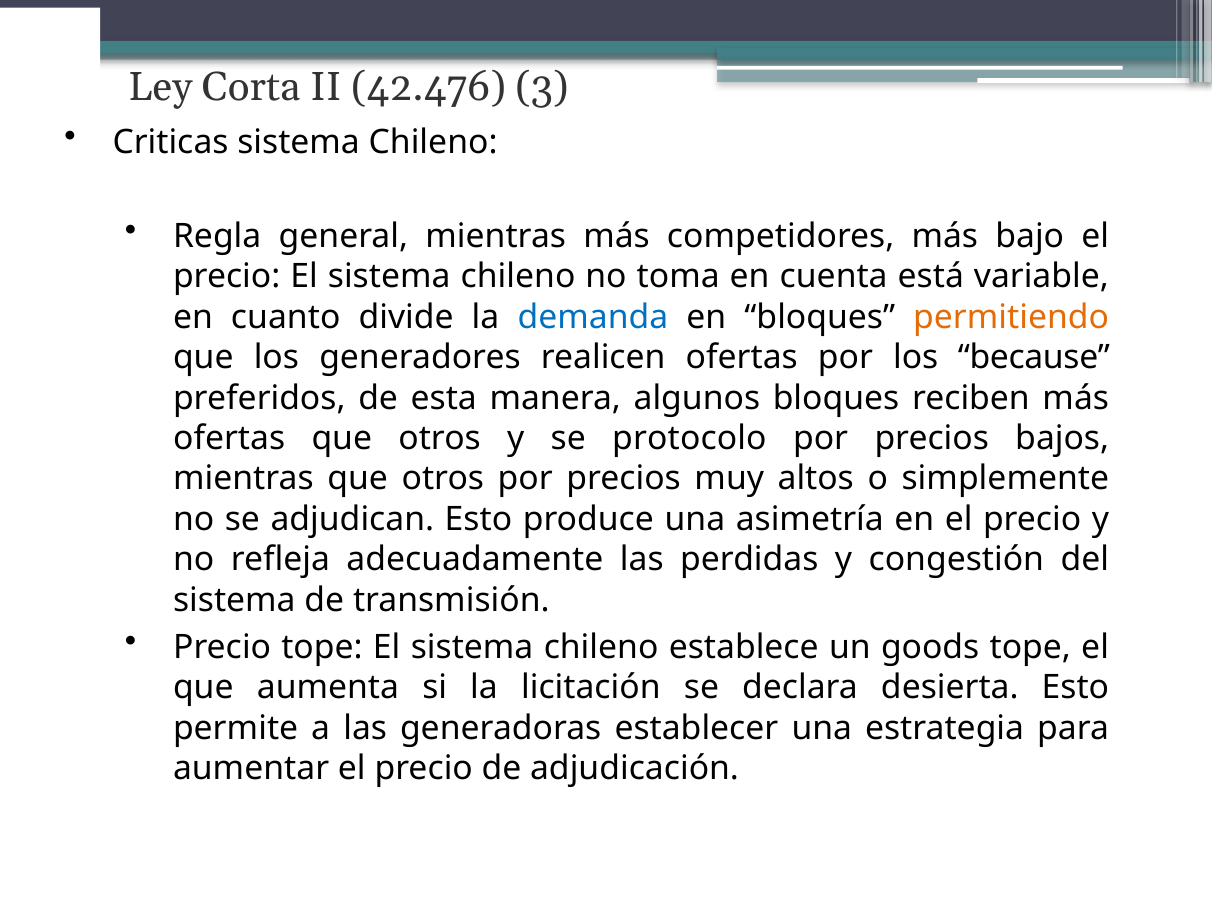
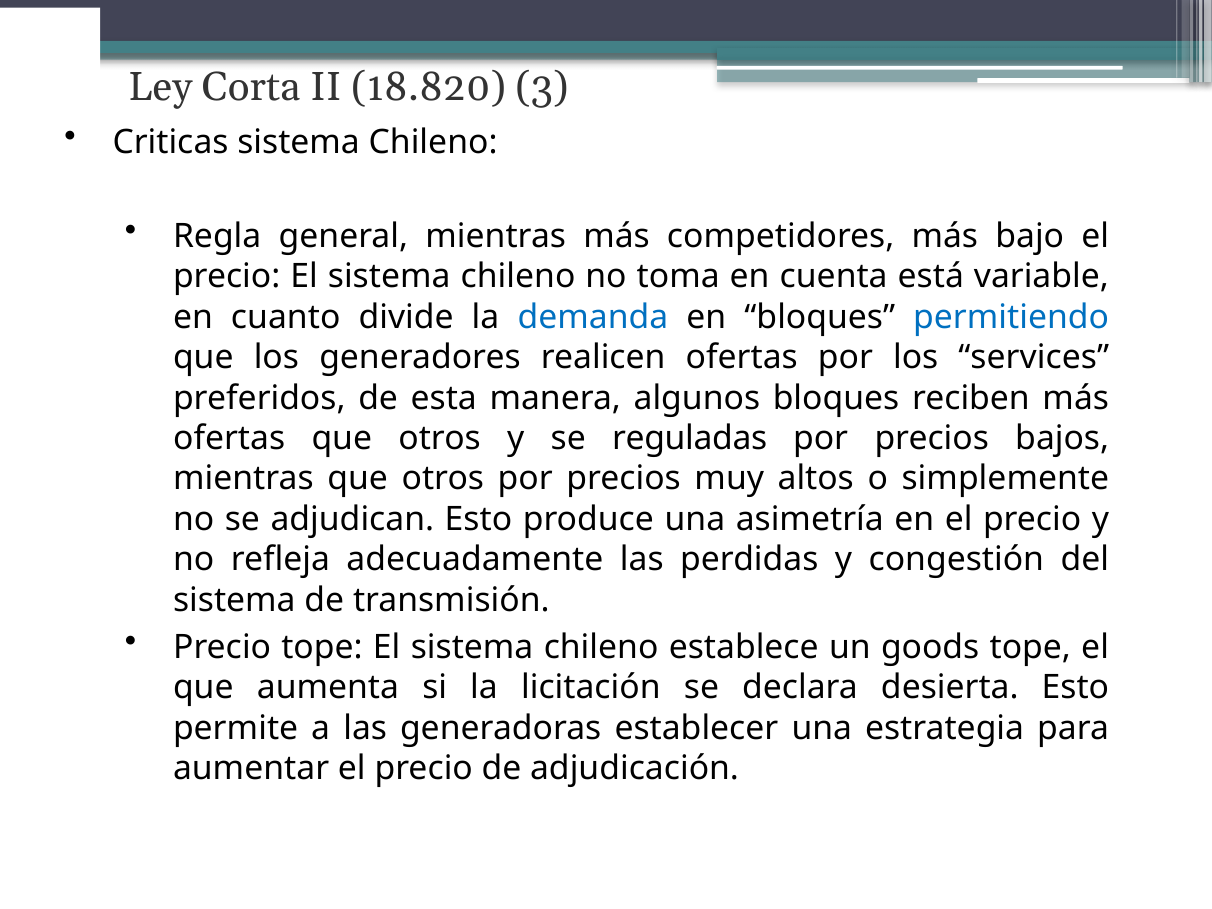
42.476: 42.476 -> 18.820 (429, 87)
permitiendo colour: orange -> blue (1011, 317)
because: because -> services (1034, 357)
protocolo: protocolo -> reguladas (690, 438)
